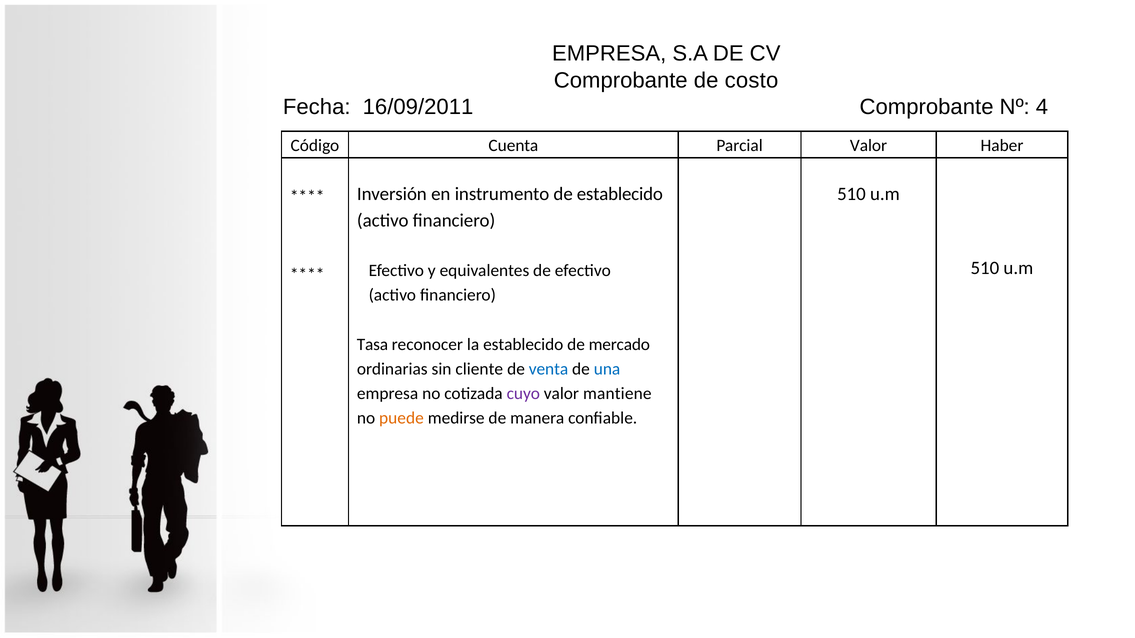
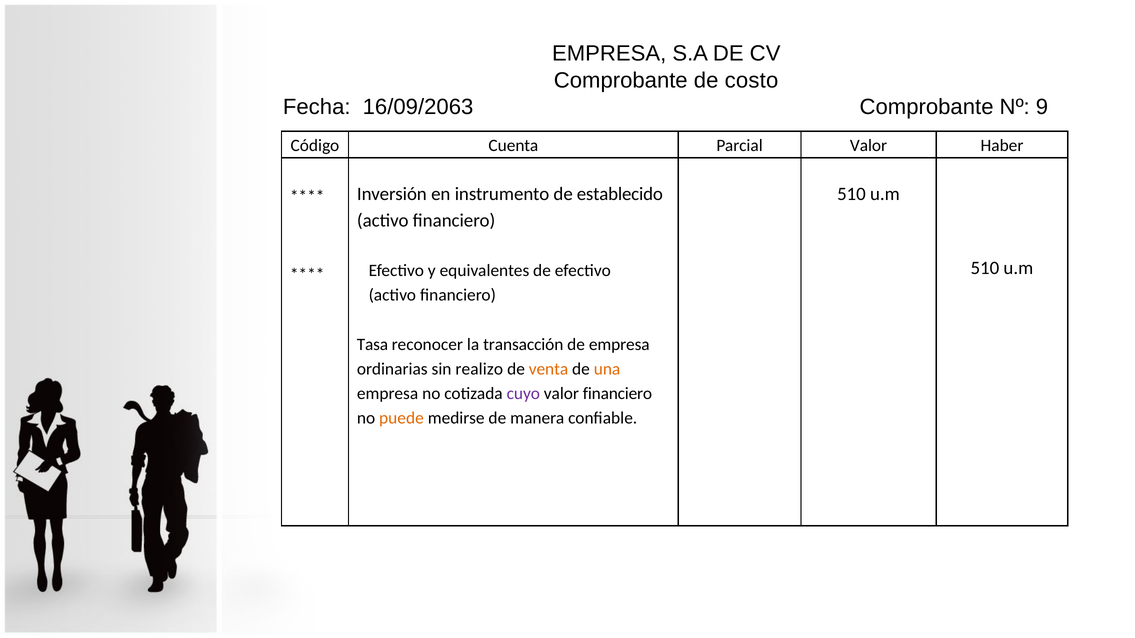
16/09/2011: 16/09/2011 -> 16/09/2063 (418, 107)
4: 4 -> 9 (1042, 107)
la establecido: establecido -> transacción (523, 345)
de mercado: mercado -> empresa (619, 345)
cliente: cliente -> realizo (479, 369)
venta colour: blue -> orange (548, 369)
una colour: blue -> orange (607, 369)
valor mantiene: mantiene -> financiero (617, 394)
